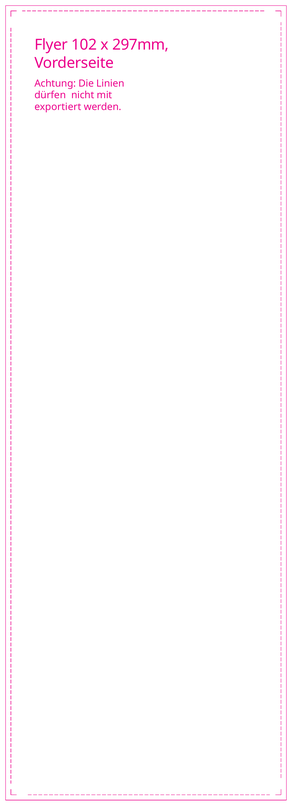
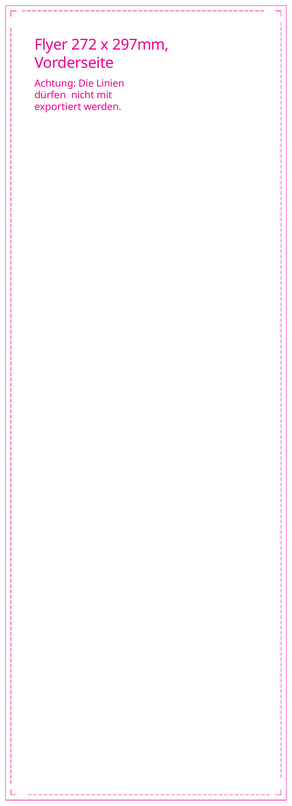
102: 102 -> 272 (84, 45)
